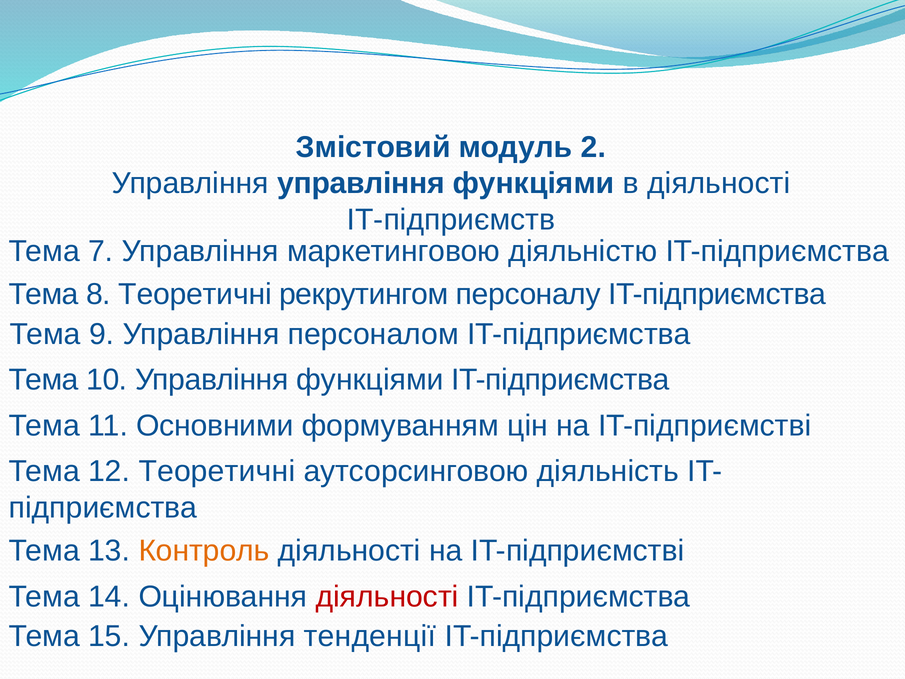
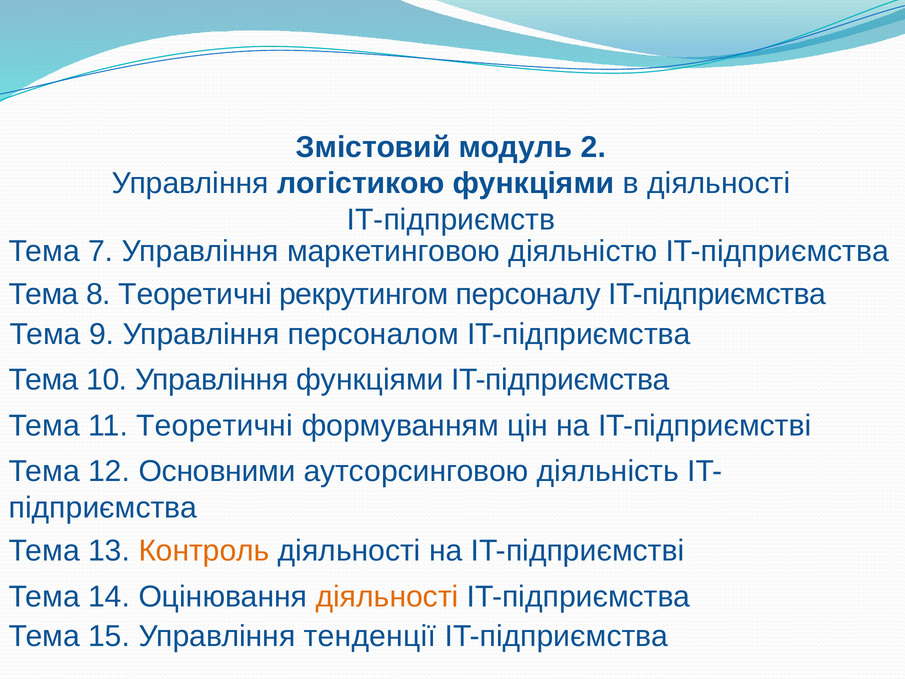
Управління управління: управління -> логістикою (361, 183)
11 Основними: Основними -> Теоретичні (215, 426)
12 Теоретичні: Теоретичні -> Основними (217, 471)
діяльності colour: red -> orange (387, 596)
